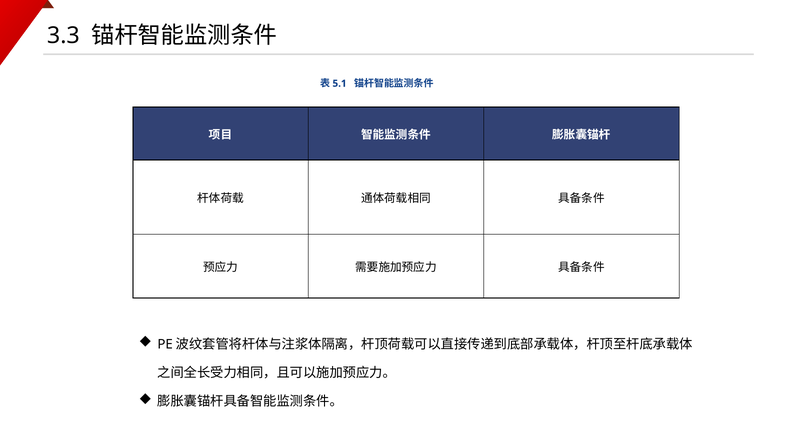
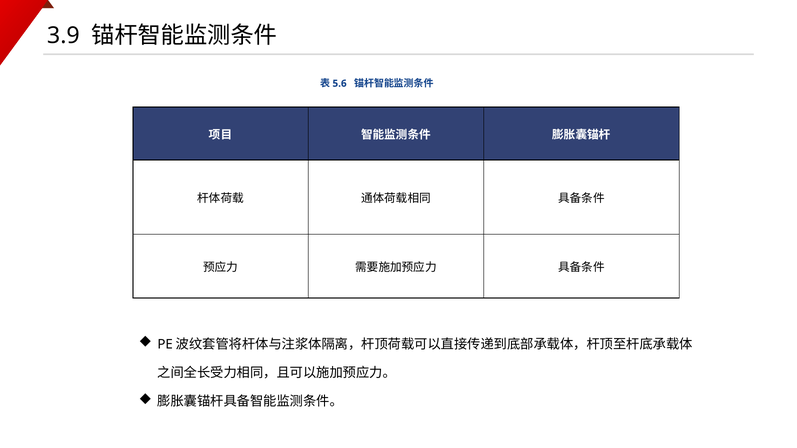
3.3: 3.3 -> 3.9 (63, 36)
5.1: 5.1 -> 5.6 (340, 84)
